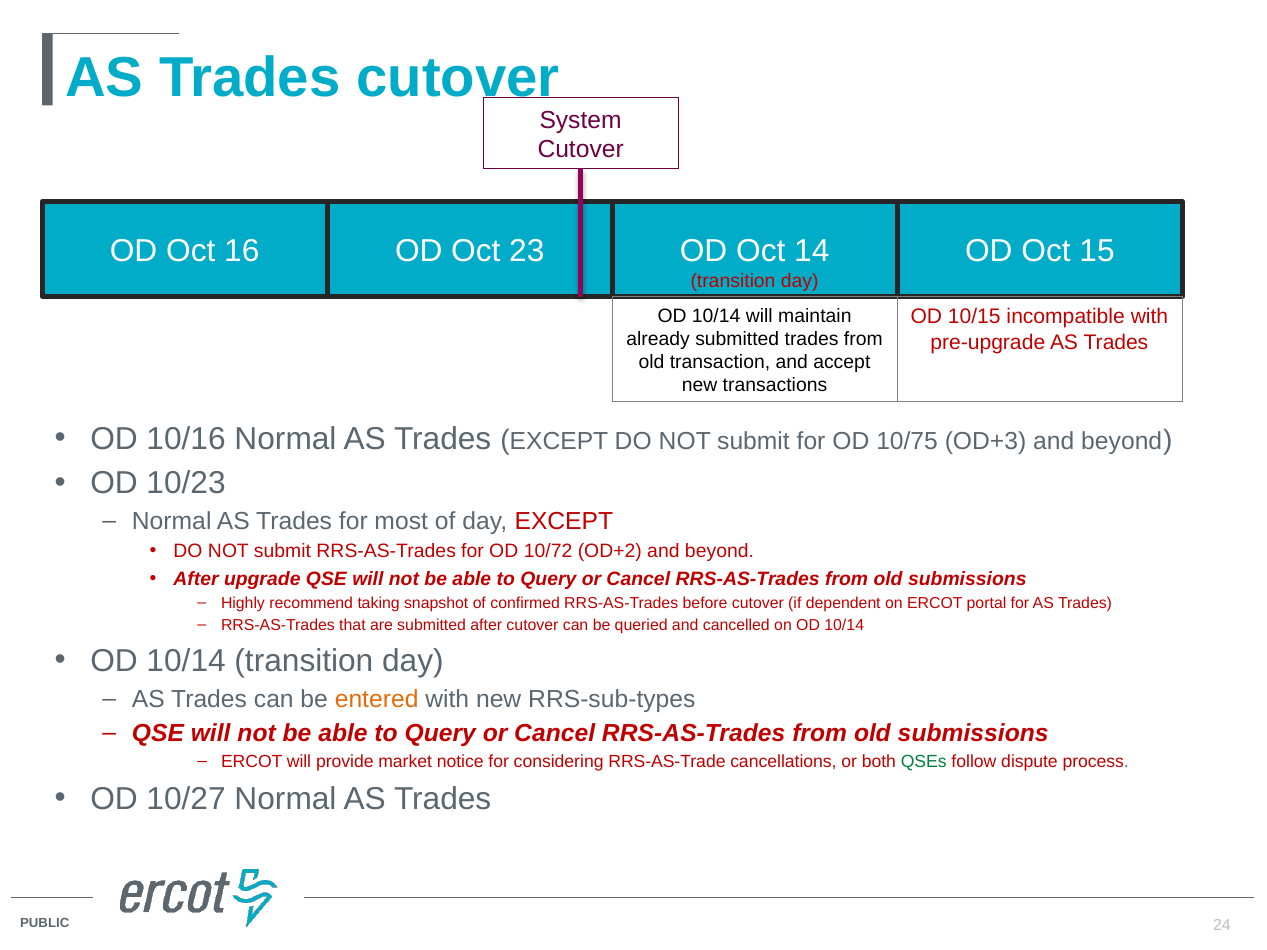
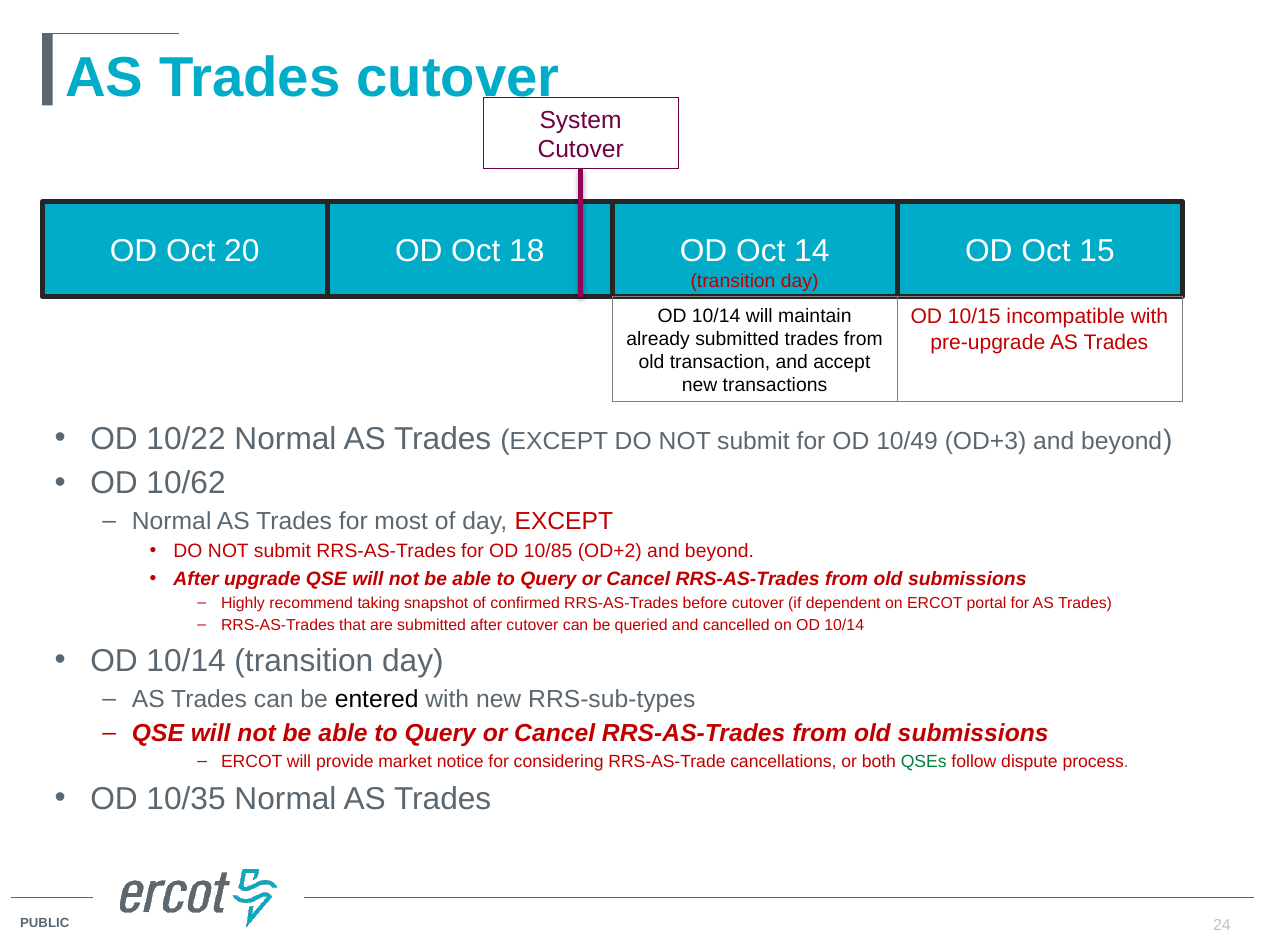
16: 16 -> 20 (242, 251)
23: 23 -> 18 (527, 251)
10/16: 10/16 -> 10/22 (186, 439)
10/75: 10/75 -> 10/49 (907, 442)
10/23: 10/23 -> 10/62 (186, 484)
10/72: 10/72 -> 10/85 (548, 552)
entered colour: orange -> black (377, 699)
10/27: 10/27 -> 10/35 (186, 799)
